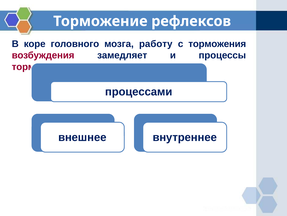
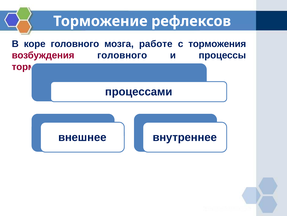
работу: работу -> работе (156, 44)
возбуждения замедляет: замедляет -> головного (122, 55)
